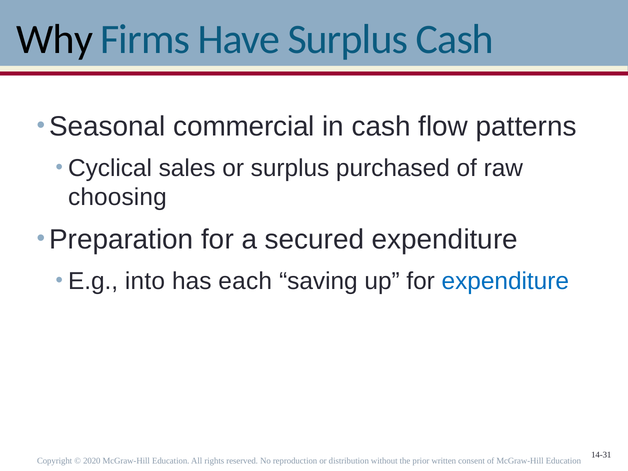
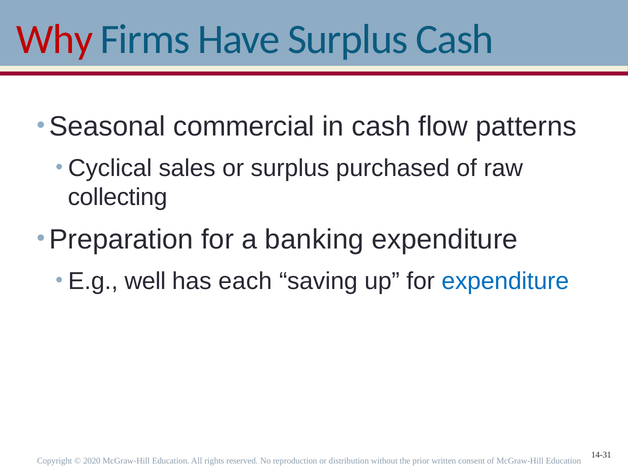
Why colour: black -> red (55, 39)
choosing: choosing -> collecting (118, 197)
secured: secured -> banking (314, 240)
into: into -> well (145, 281)
